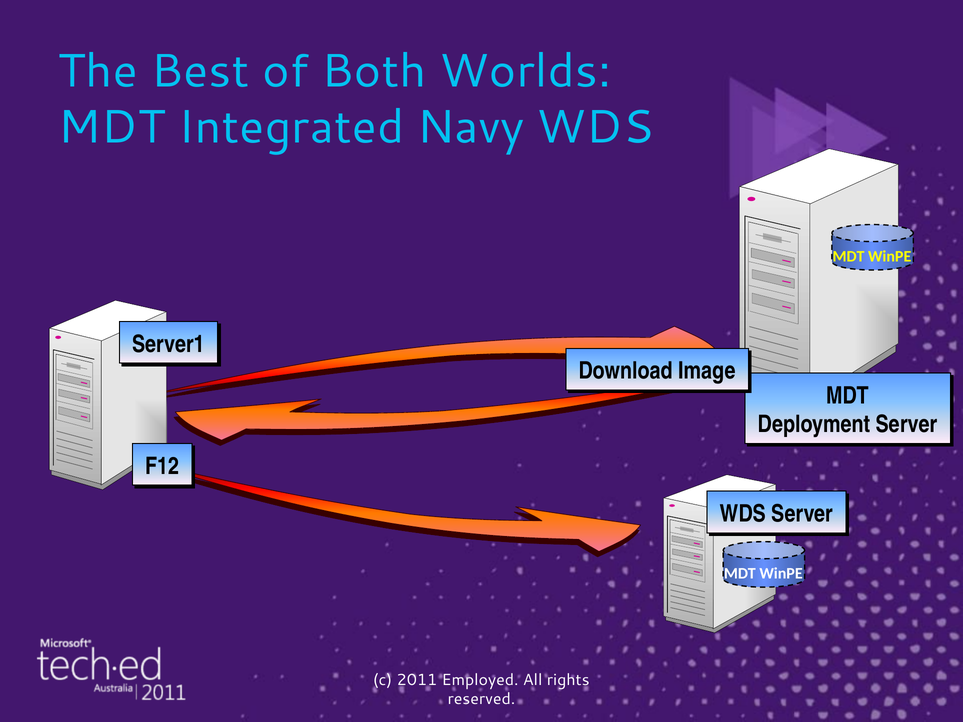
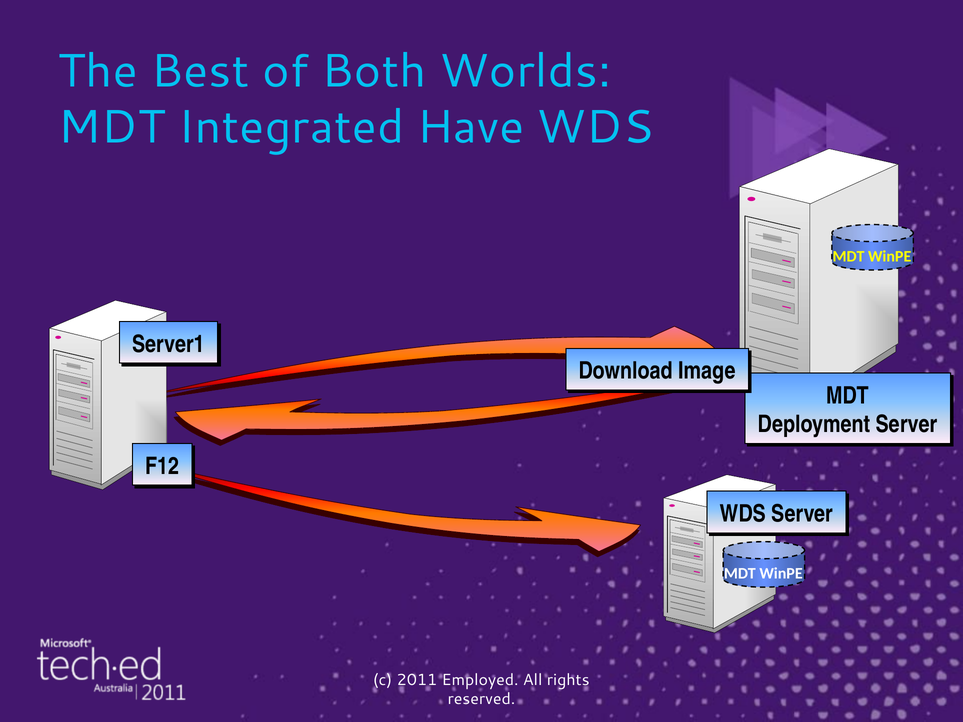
Navy: Navy -> Have (471, 127)
